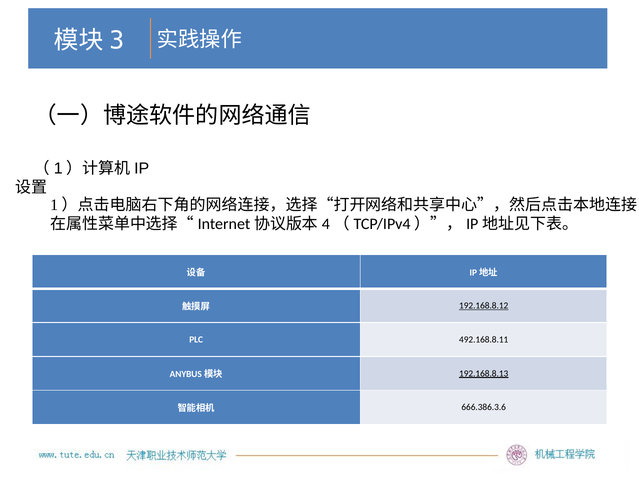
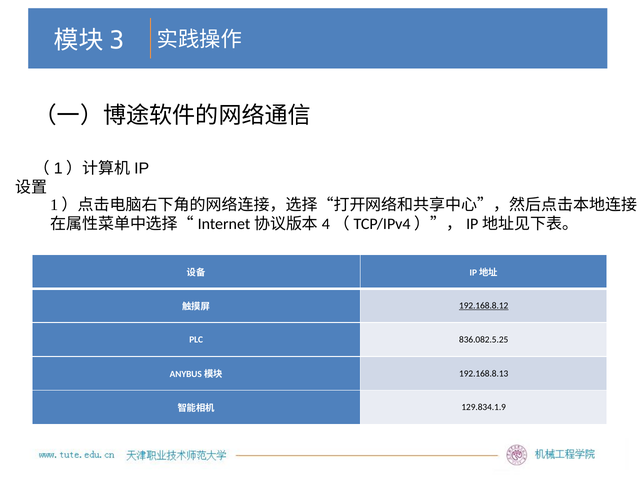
492.168.8.11: 492.168.8.11 -> 836.082.5.25 (484, 340)
192.168.8.13 underline: present -> none (484, 374)
666.386.3.6: 666.386.3.6 -> 129.834.1.9 (484, 408)
